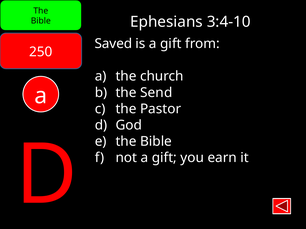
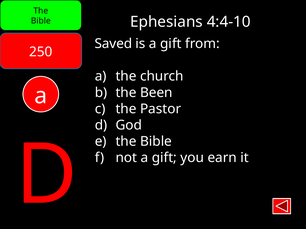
3:4-10: 3:4-10 -> 4:4-10 (229, 22)
Send: Send -> Been (156, 93)
